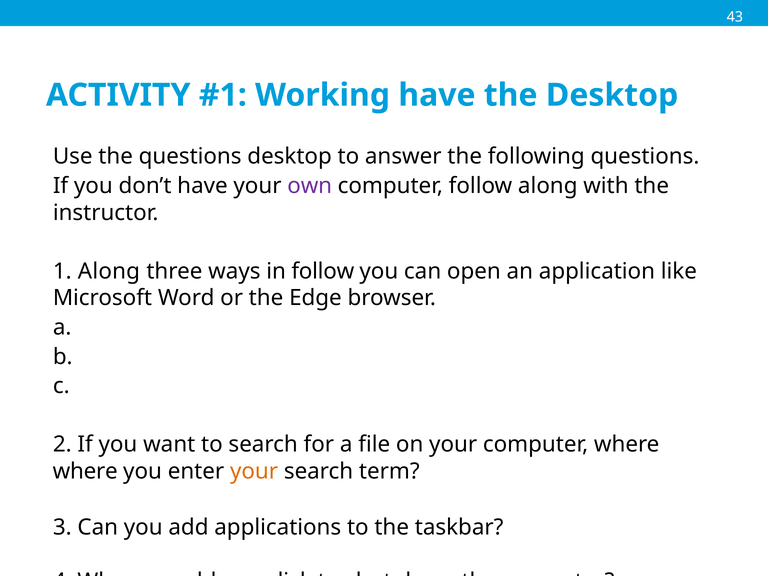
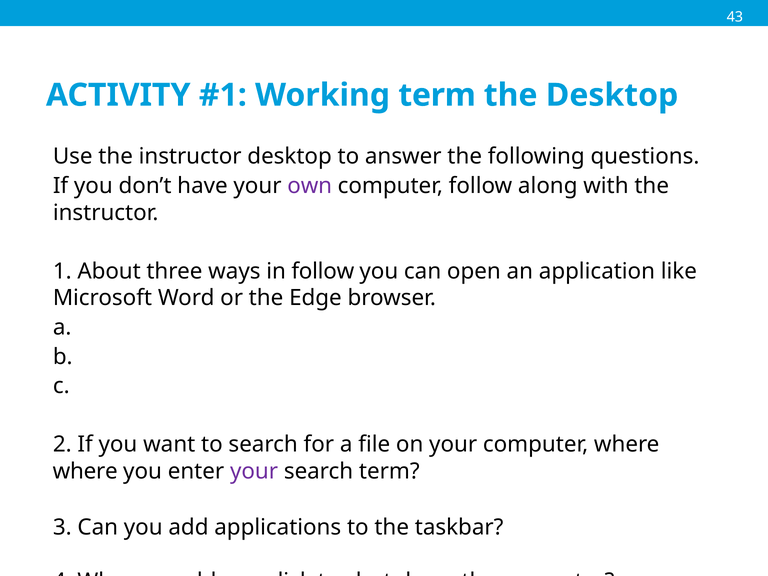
Working have: have -> term (437, 95)
Use the questions: questions -> instructor (190, 157)
1 Along: Along -> About (109, 271)
your colour: orange -> purple (254, 471)
